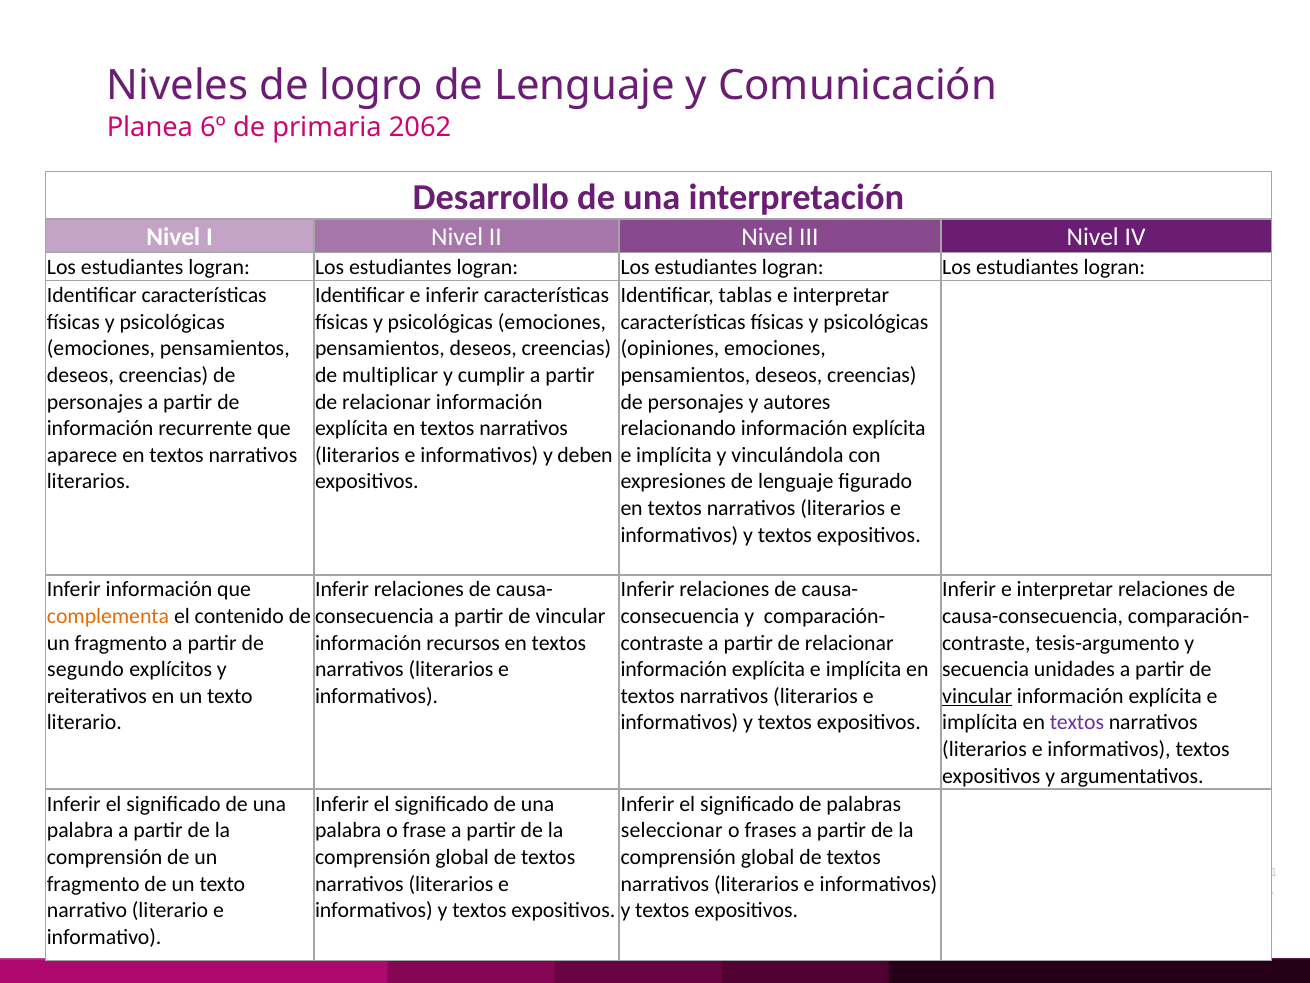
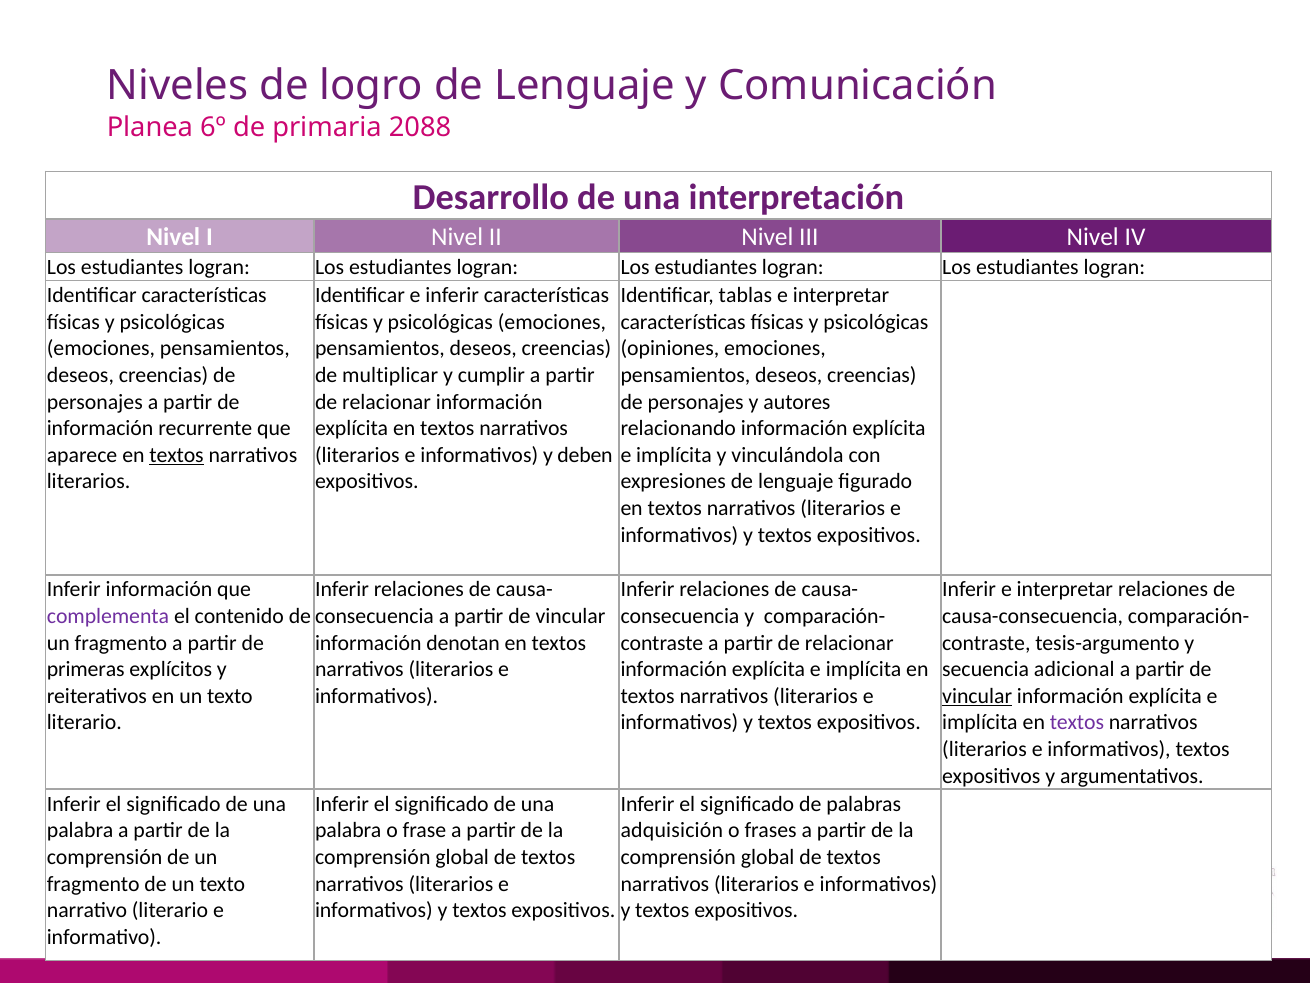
2062: 2062 -> 2088 (420, 128)
textos underline: none -> present (177, 455)
complementa colour: orange -> purple (108, 616)
recursos: recursos -> denotan (463, 643)
segundo: segundo -> primeras (86, 669)
unidades: unidades -> adicional (1074, 669)
seleccionar: seleccionar -> adquisición (672, 830)
